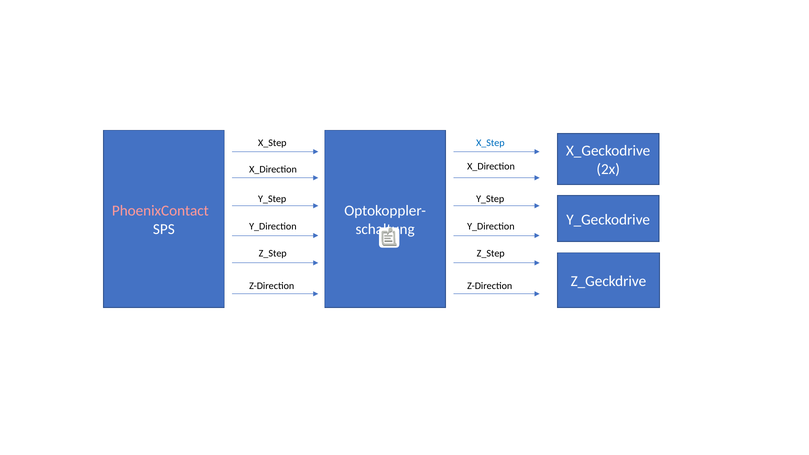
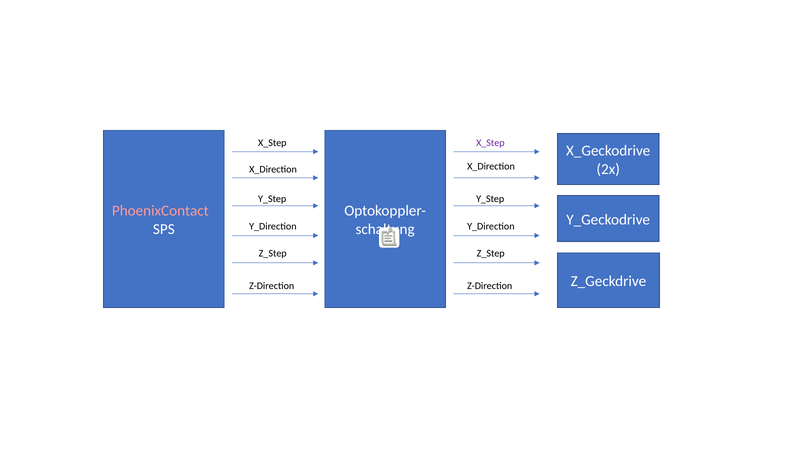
X_Step colour: blue -> purple (490, 143)
